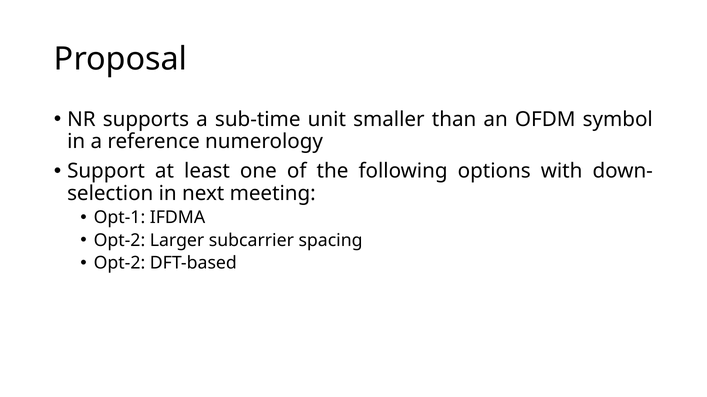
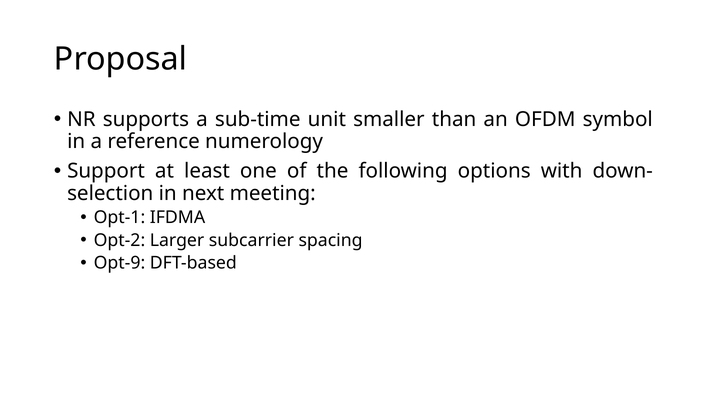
Opt-2: Opt-2 -> Opt-9 (119, 263)
